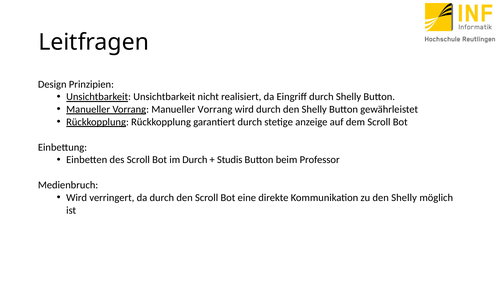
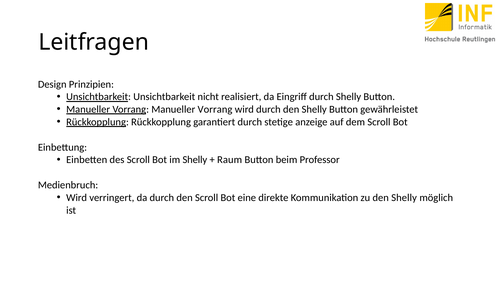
im Durch: Durch -> Shelly (195, 160)
Studis: Studis -> Raum (230, 160)
